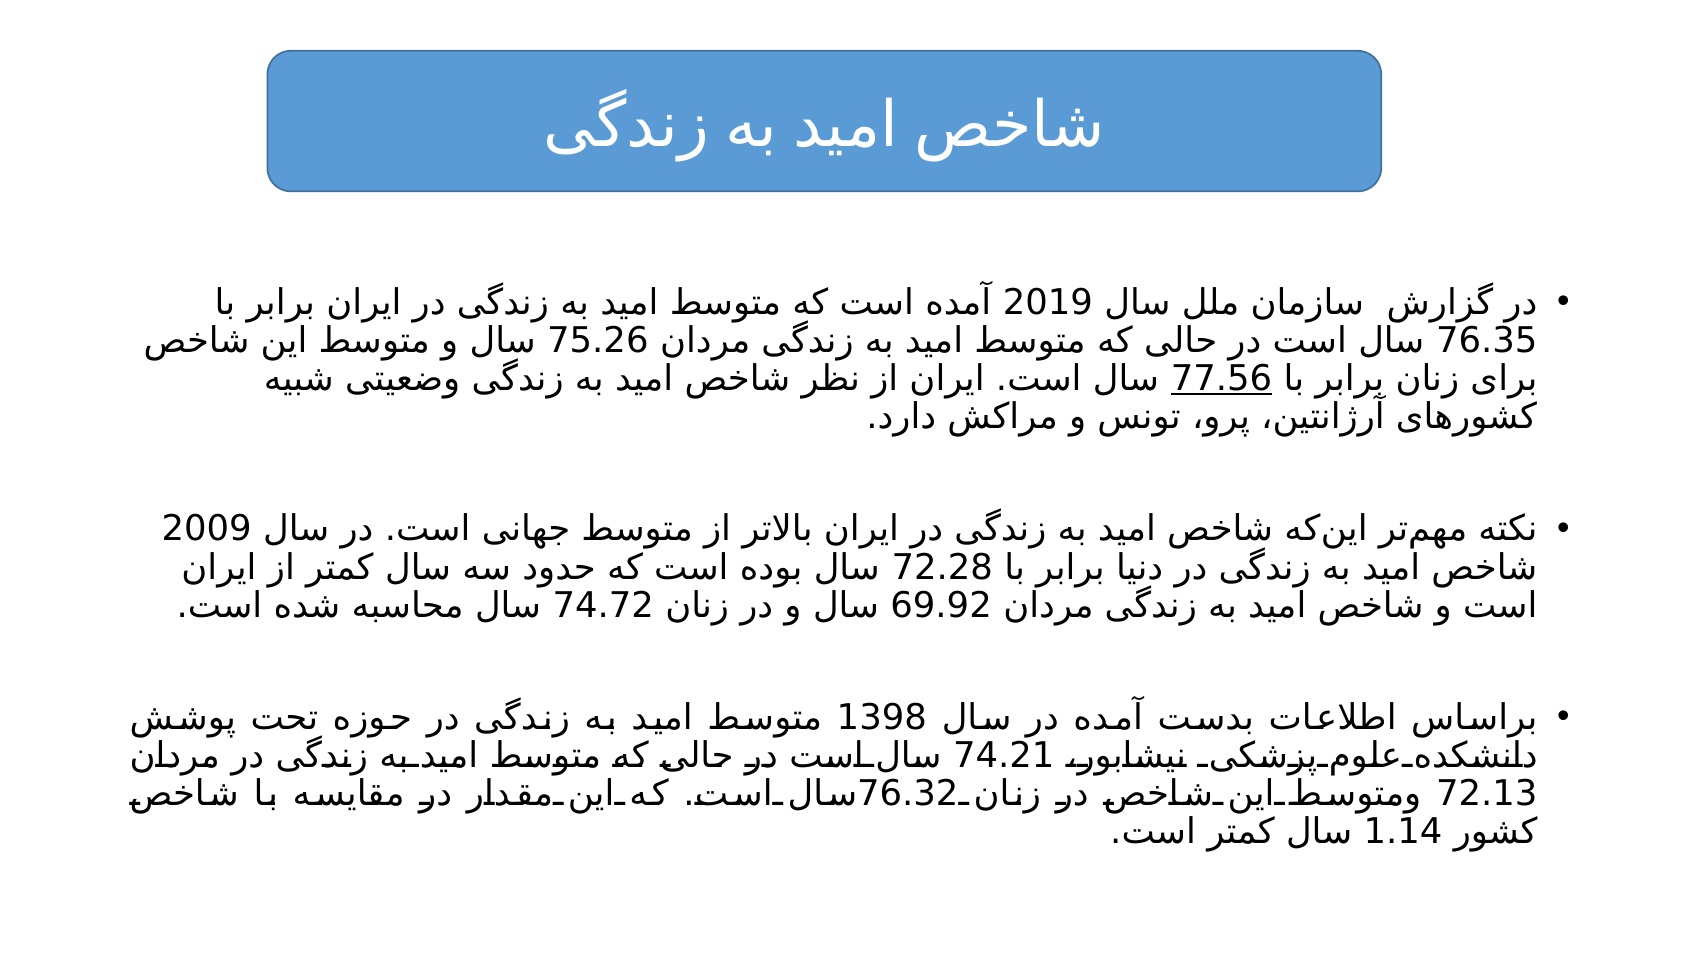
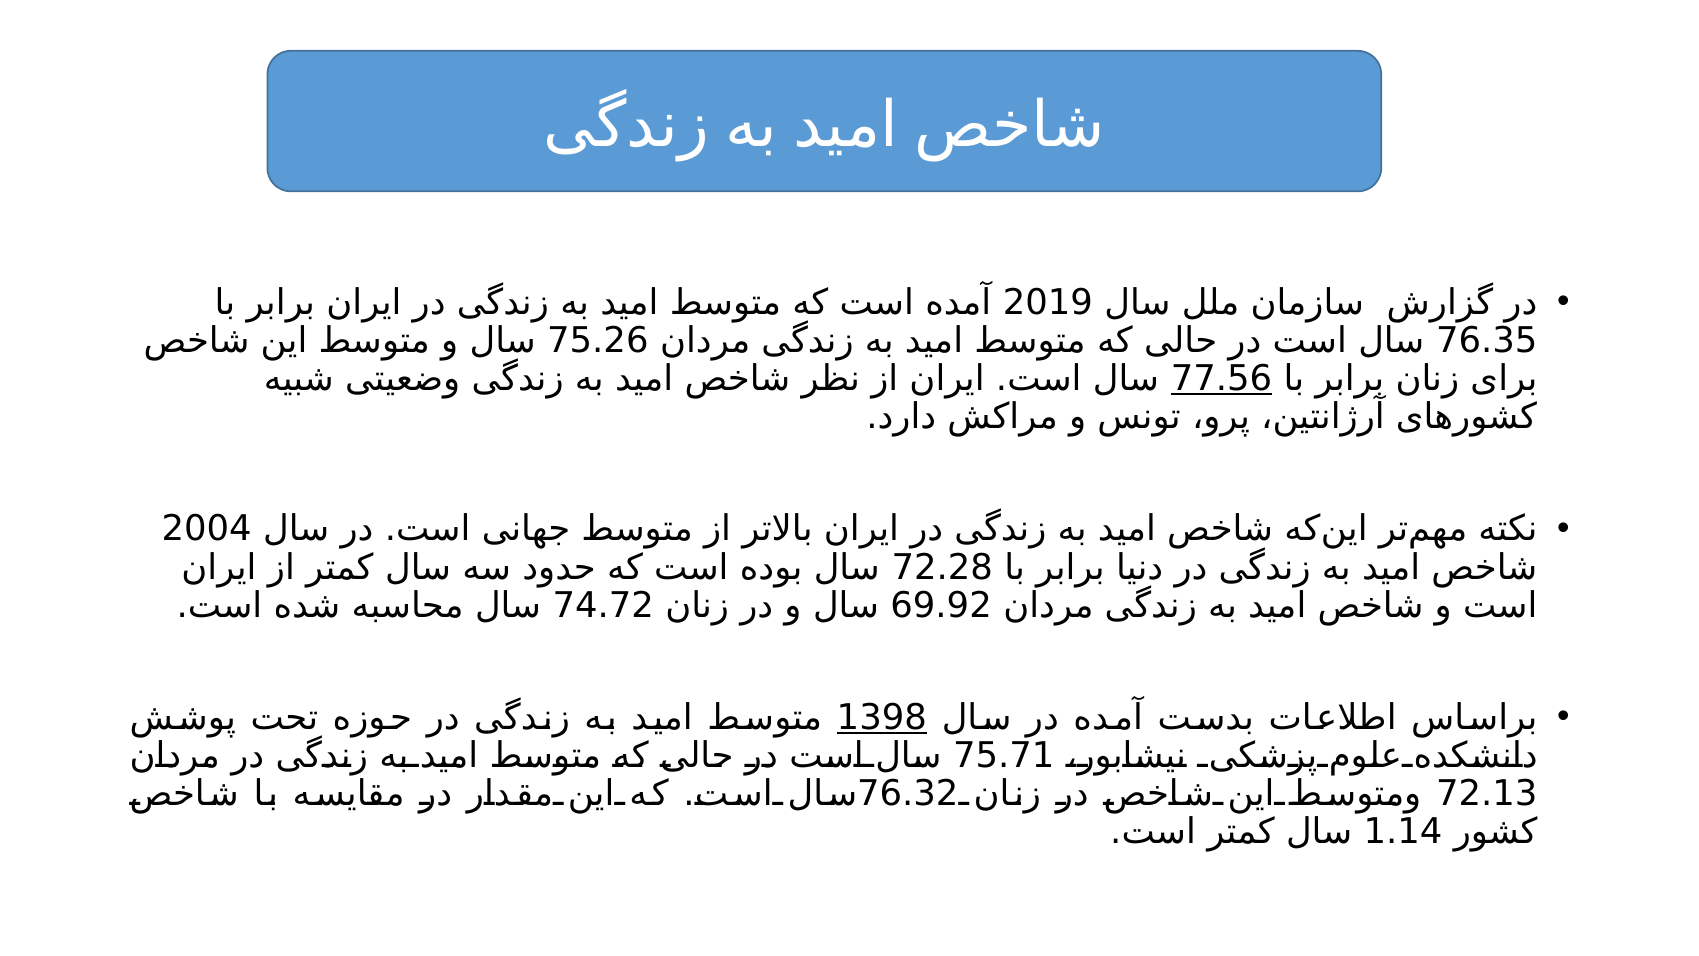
2009: 2009 -> 2004 (207, 529)
1398 underline: none -> present (882, 717)
74.21: 74.21 -> 75.71 (1004, 756)
